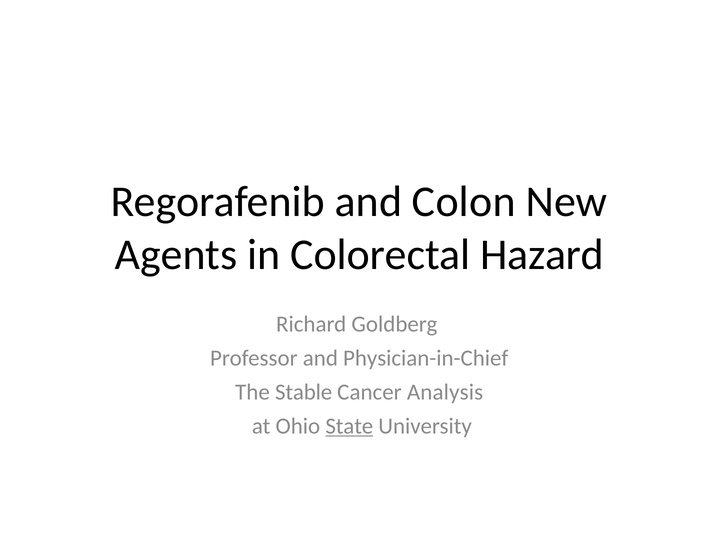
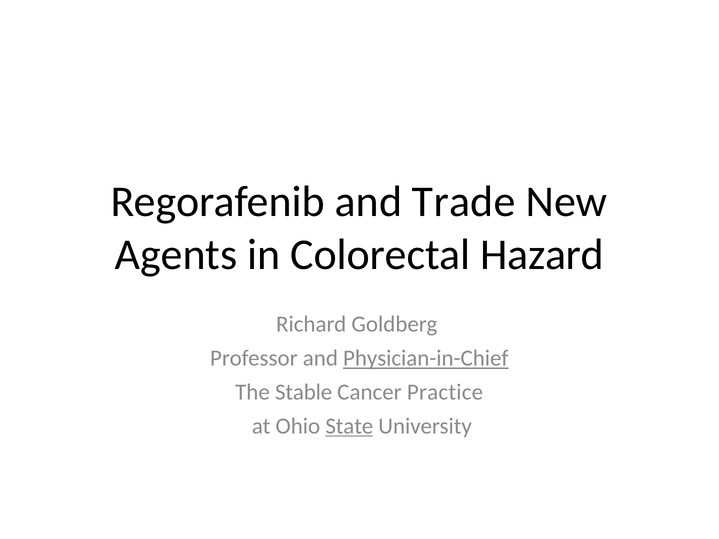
Colon: Colon -> Trade (464, 202)
Physician-in-Chief underline: none -> present (426, 358)
Analysis: Analysis -> Practice (445, 392)
